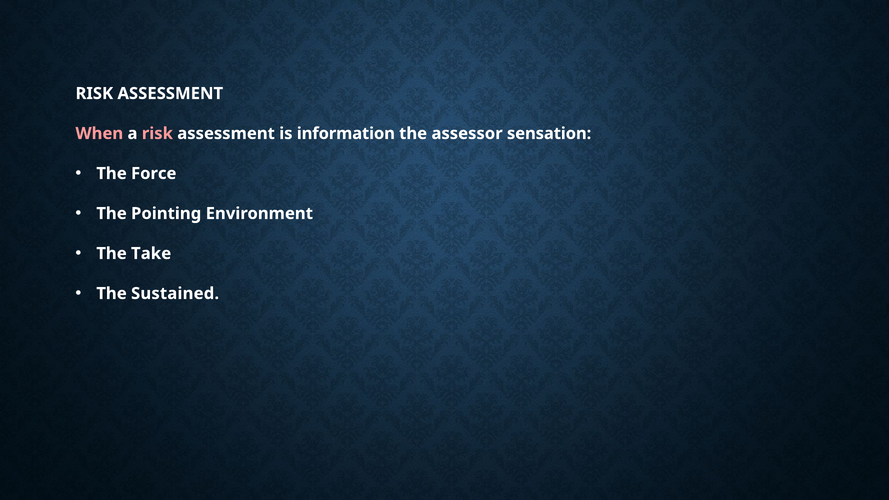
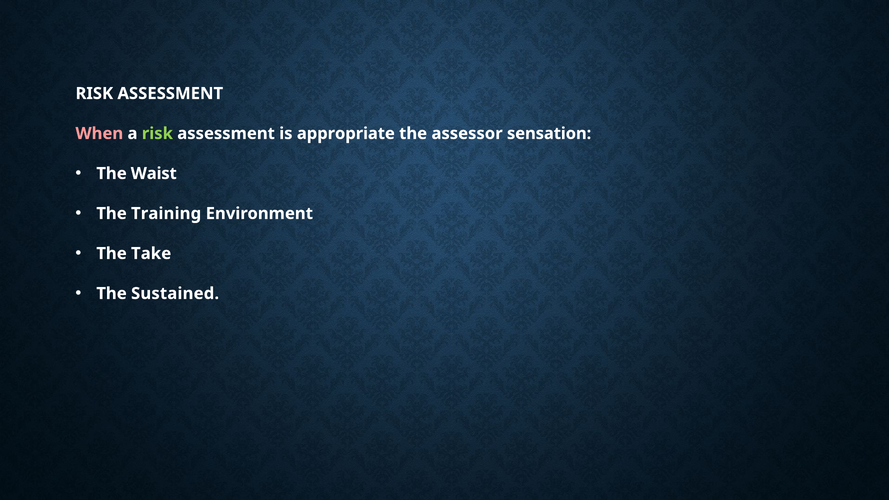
risk colour: pink -> light green (157, 134)
information: information -> appropriate (346, 134)
Force: Force -> Waist (154, 174)
Pointing: Pointing -> Training (166, 214)
